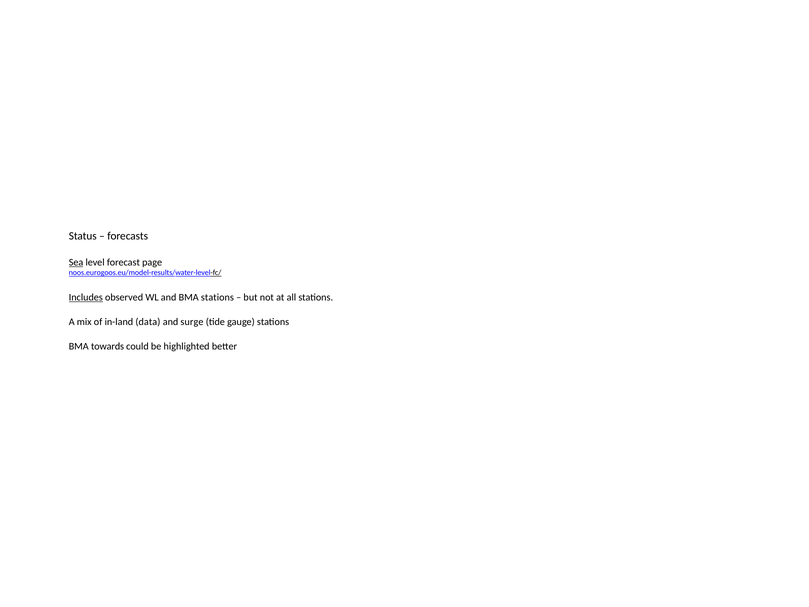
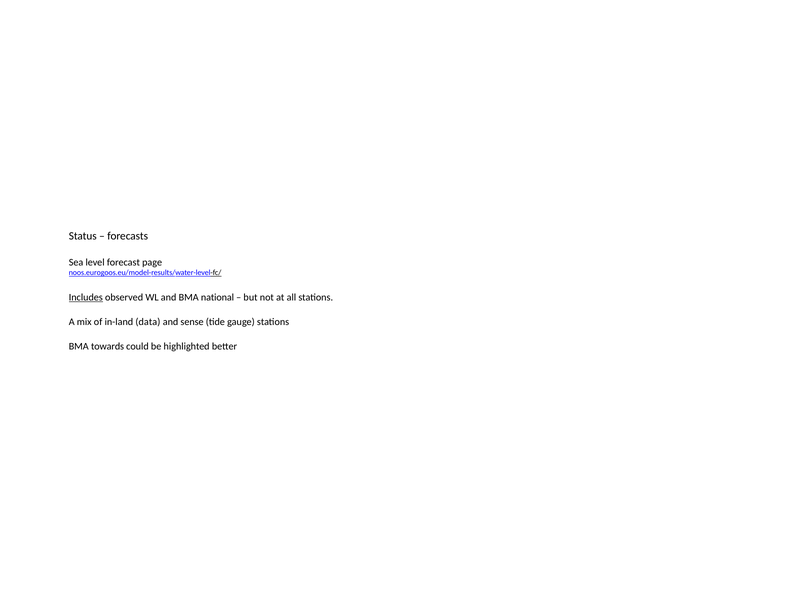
Sea underline: present -> none (76, 262)
BMA stations: stations -> national (217, 297)
surge: surge -> sense (192, 322)
